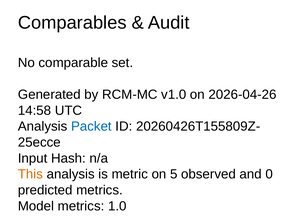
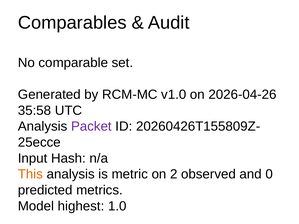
14:58: 14:58 -> 35:58 (35, 111)
Packet colour: blue -> purple (91, 127)
5: 5 -> 2 (174, 174)
Model metrics: metrics -> highest (81, 206)
